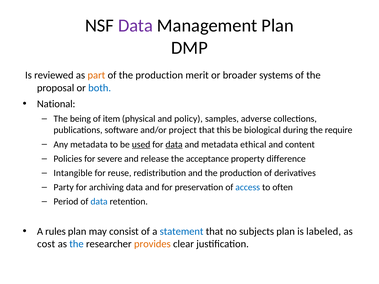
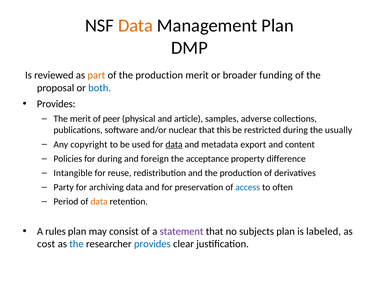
Data colour: purple -> orange (135, 26)
systems: systems -> funding (276, 75)
National: National -> Provides (56, 104)
The being: being -> merit (80, 119)
item: item -> peer (112, 119)
policy: policy -> article (189, 119)
project: project -> nuclear (183, 130)
biological: biological -> restricted (262, 130)
require: require -> usually (339, 130)
Any metadata: metadata -> copyright (89, 145)
used underline: present -> none (141, 145)
ethical: ethical -> export (253, 145)
for severe: severe -> during (110, 159)
release: release -> foreign (155, 159)
data colour: blue -> orange (99, 202)
statement colour: blue -> purple (182, 232)
provides colour: orange -> blue (152, 244)
